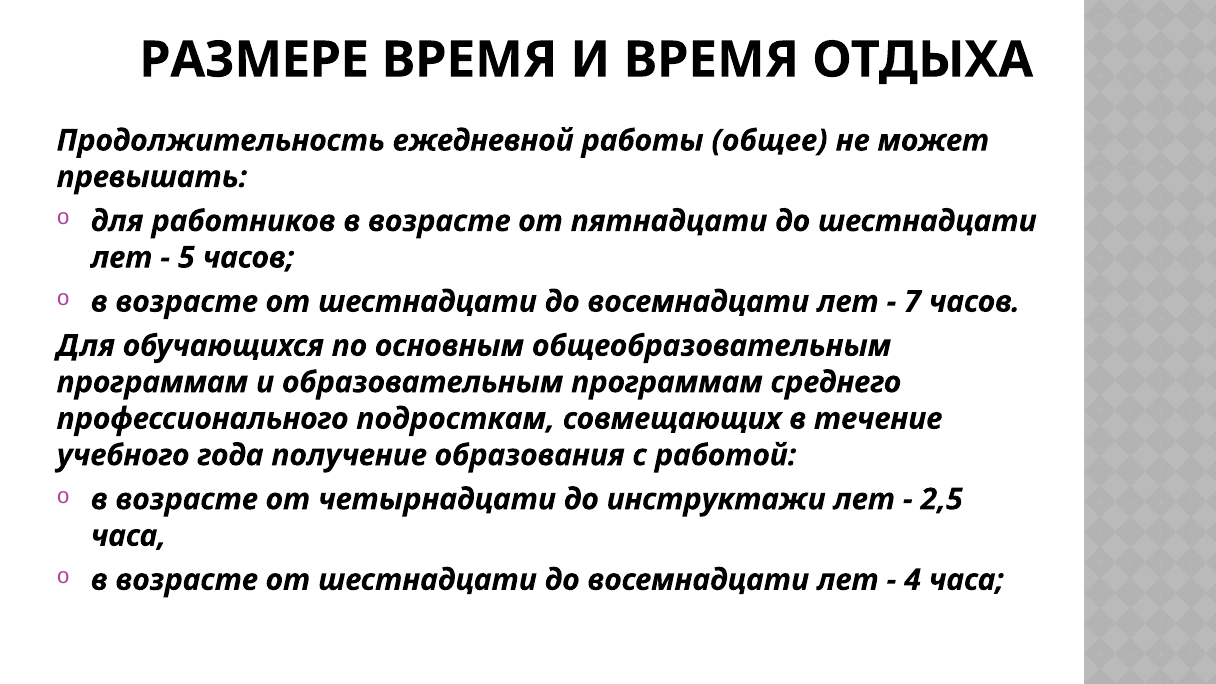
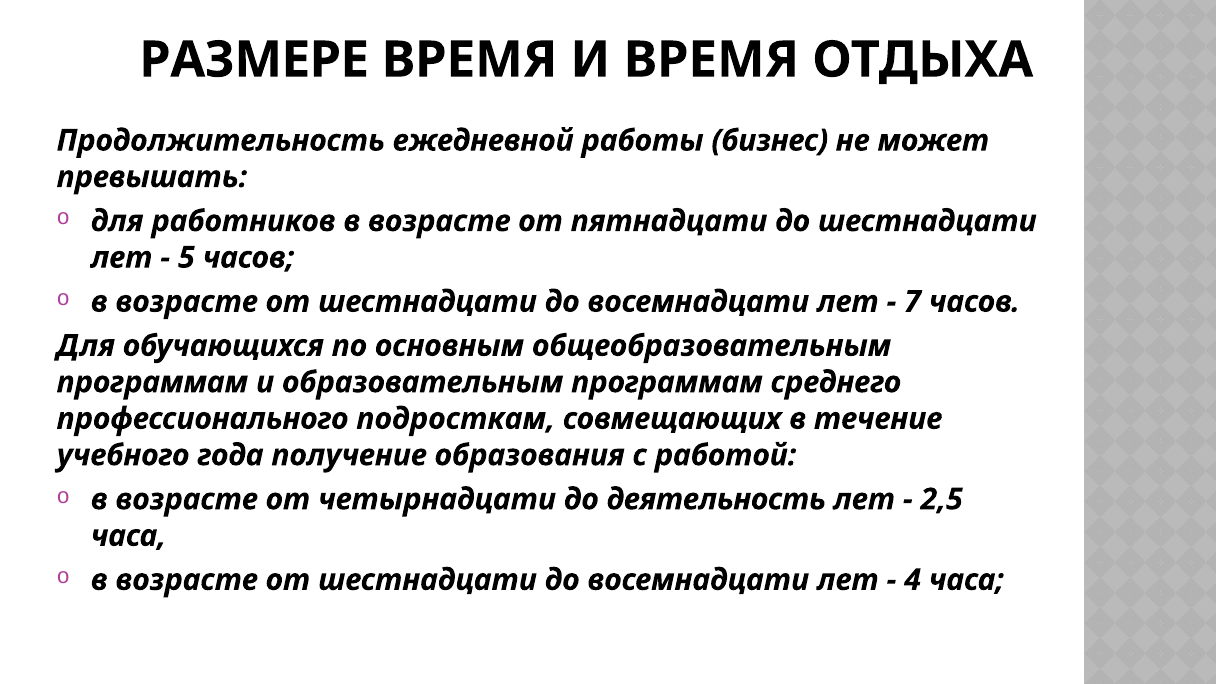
общее: общее -> бизнес (770, 141)
инструктажи: инструктажи -> деятельность (716, 499)
